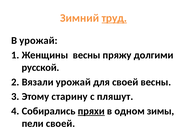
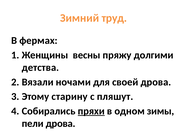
труд underline: present -> none (114, 18)
В урожай: урожай -> фермах (38, 41)
русской: русской -> детства (40, 68)
урожай: урожай -> ночами (73, 82)
своей весны: весны -> дрова (156, 82)
пели своей: своей -> дрова (61, 124)
